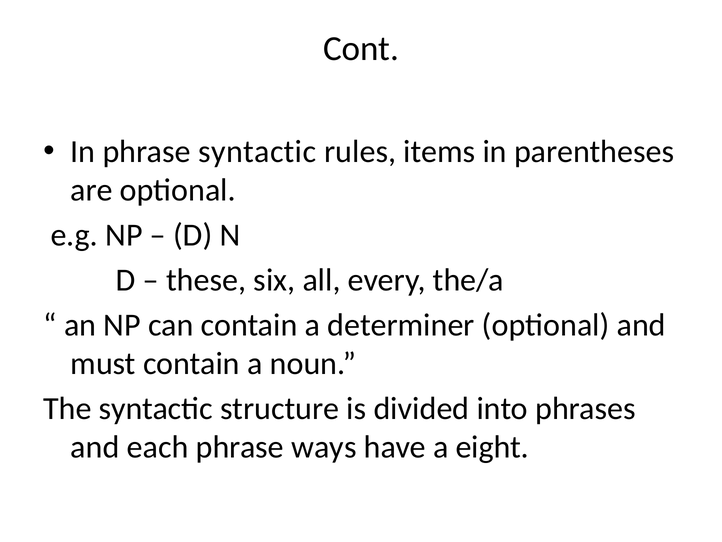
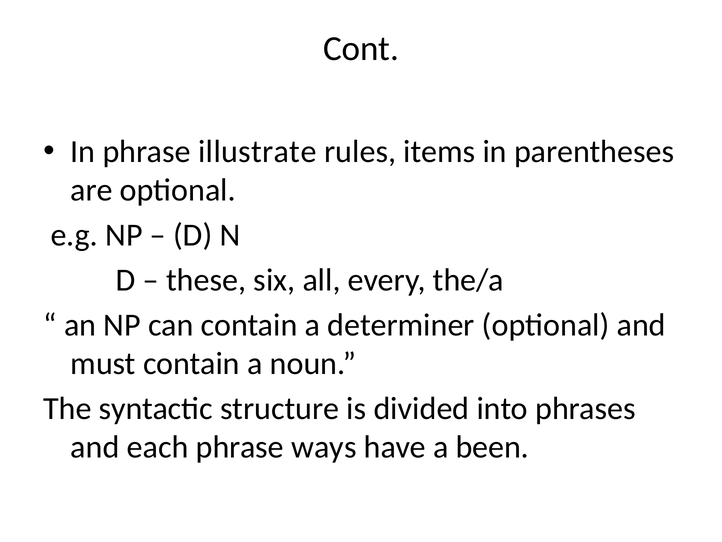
phrase syntactic: syntactic -> illustrate (257, 151)
eight: eight -> been (492, 447)
